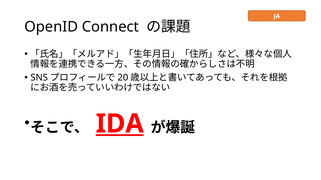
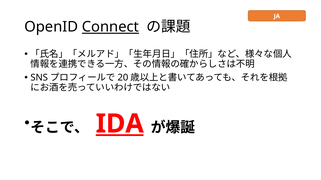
Connect underline: none -> present (110, 27)
